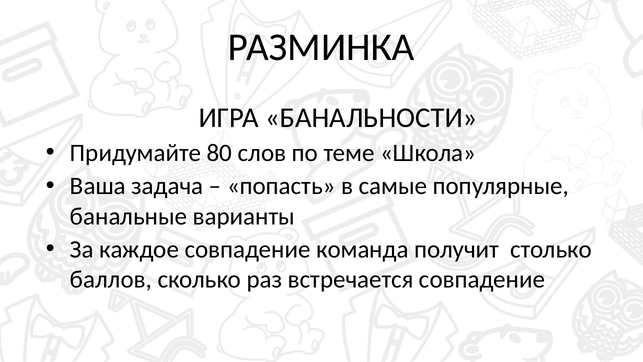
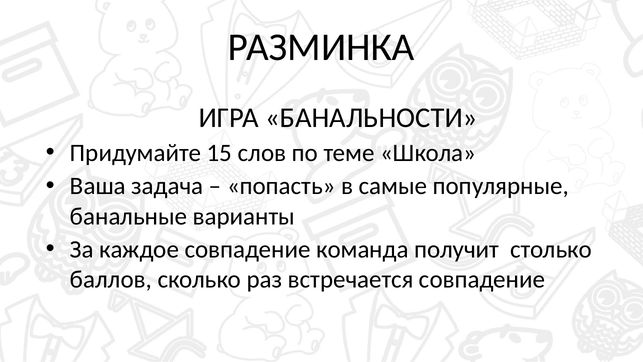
80: 80 -> 15 (219, 153)
